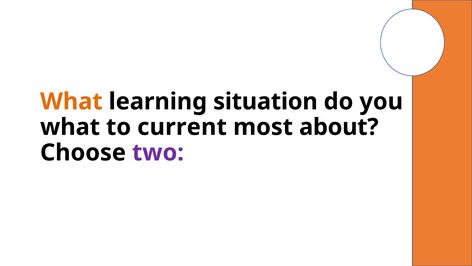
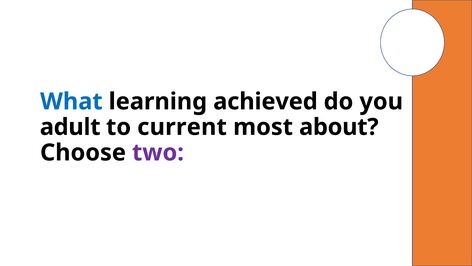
What colour: orange -> blue (71, 101)
situation: situation -> achieved (265, 101)
what: what -> adult (70, 127)
